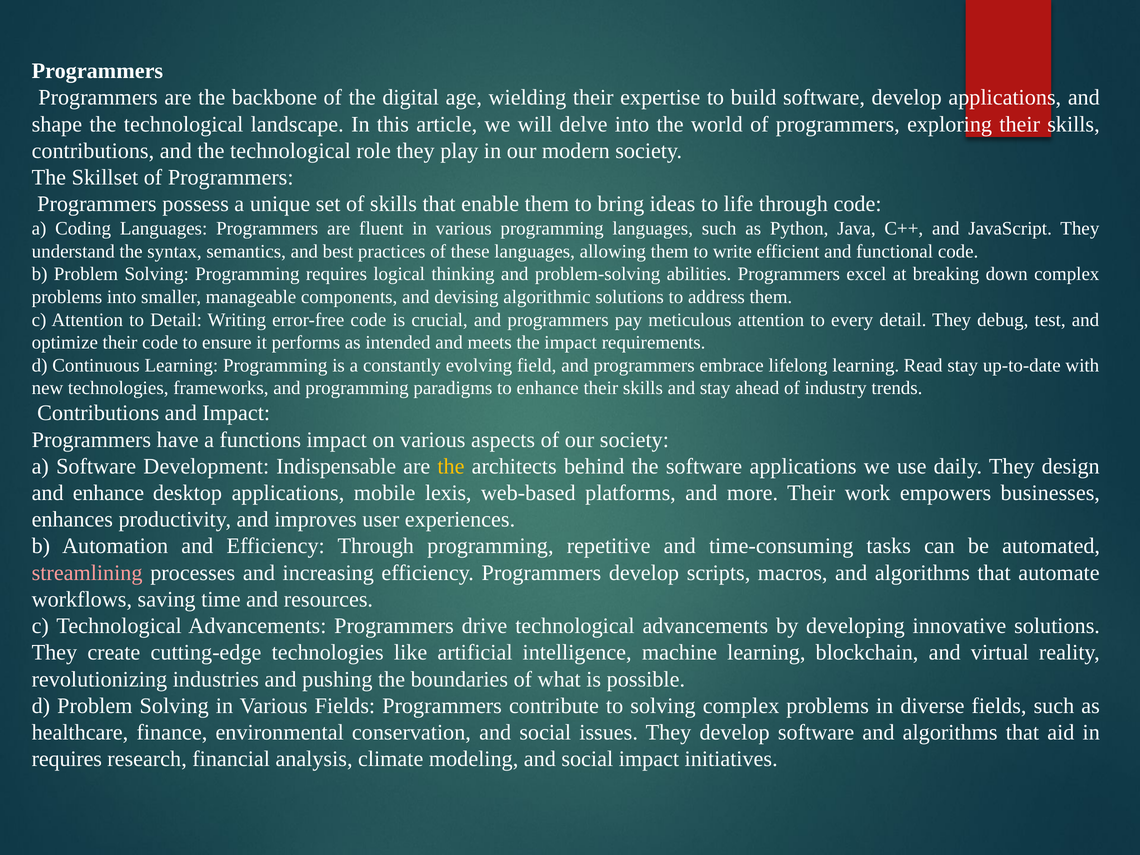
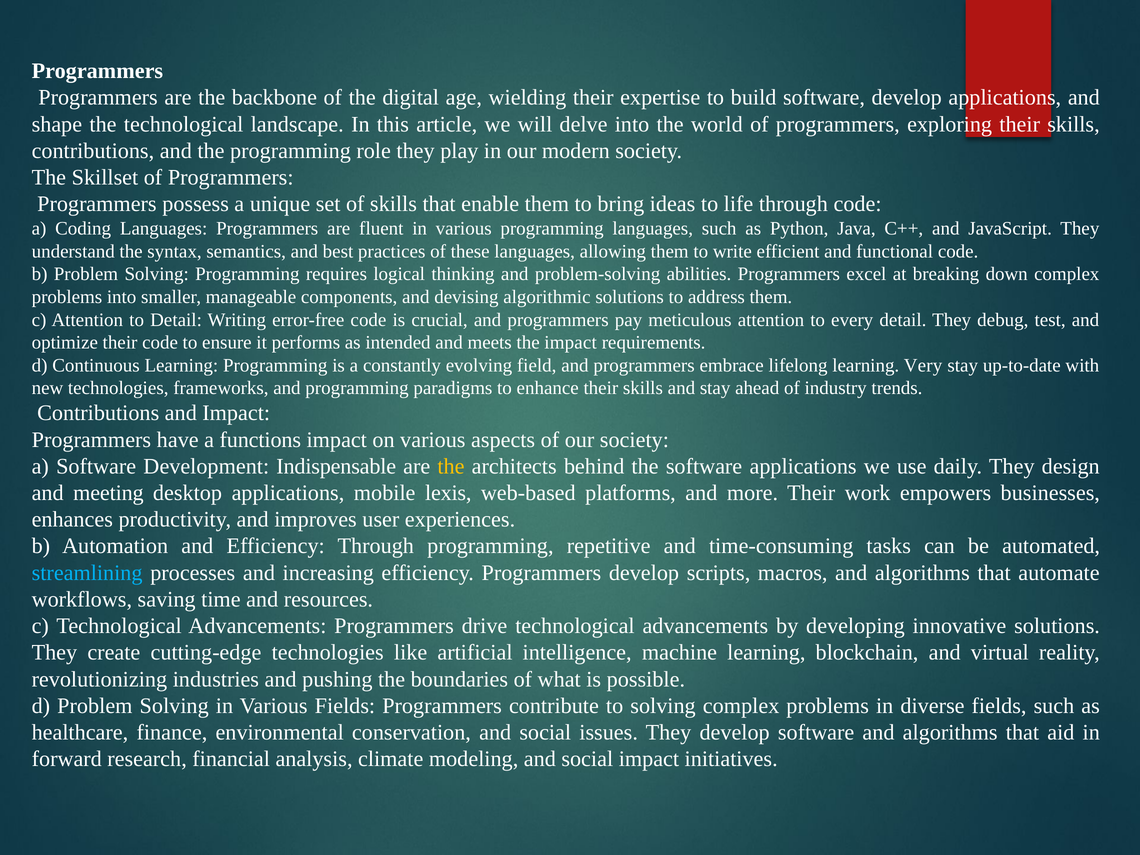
and the technological: technological -> programming (290, 151)
Read: Read -> Very (923, 365)
and enhance: enhance -> meeting (108, 493)
streamlining colour: pink -> light blue (87, 573)
requires: requires -> forward (67, 759)
